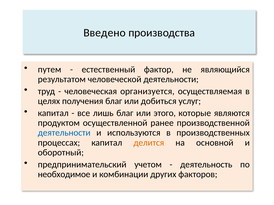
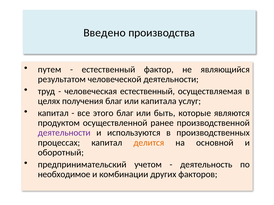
человеческая организуется: организуется -> естественный (147, 91)
добиться: добиться -> капитала (159, 101)
лишь: лишь -> этого (103, 113)
этого: этого -> быть (165, 113)
деятельности colour: blue -> purple (64, 133)
